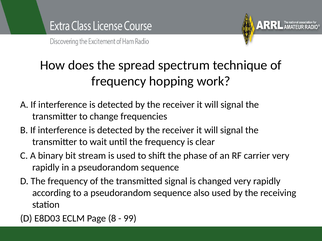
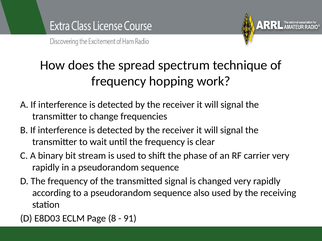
99: 99 -> 91 (130, 219)
